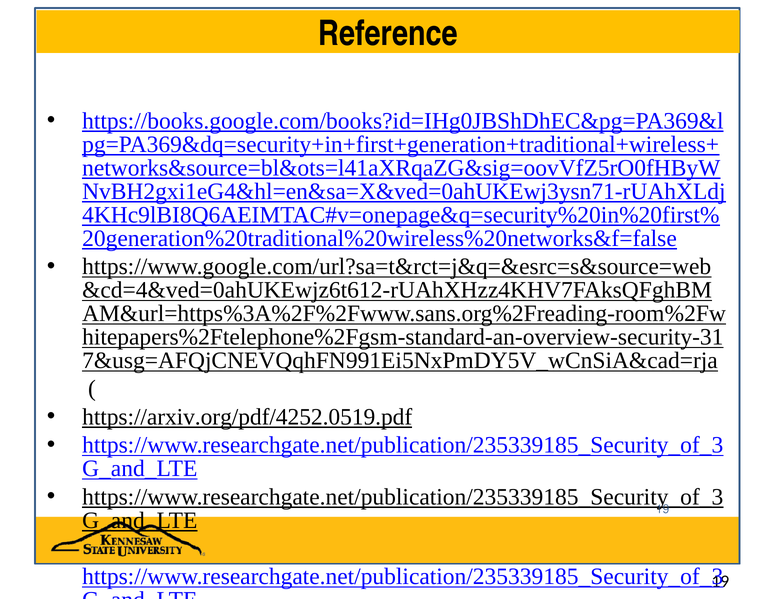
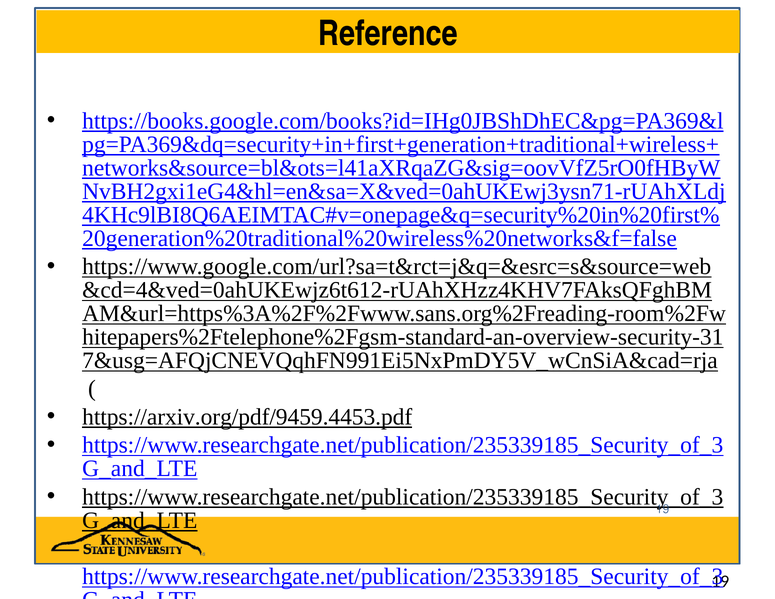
https://arxiv.org/pdf/4252.0519.pdf: https://arxiv.org/pdf/4252.0519.pdf -> https://arxiv.org/pdf/9459.4453.pdf (247, 417)
